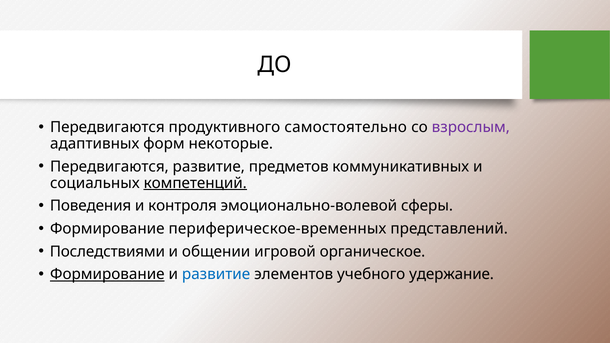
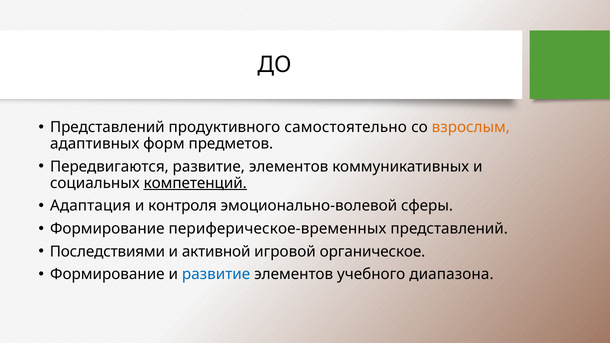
Передвигаются: Передвигаются -> Представлений (107, 127)
взрослым colour: purple -> orange (471, 127)
некоторые: некоторые -> предметов (231, 144)
предметов: предметов -> элементов (289, 167)
Поведения: Поведения -> Адаптация (90, 206)
общении: общении -> активной (216, 252)
Формирование underline: present -> none (107, 274)
удержание: удержание -> диапазона (451, 274)
